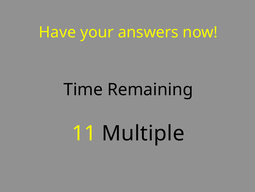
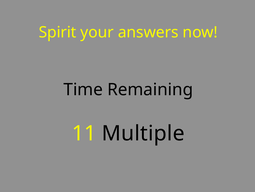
Have: Have -> Spirit (58, 32)
